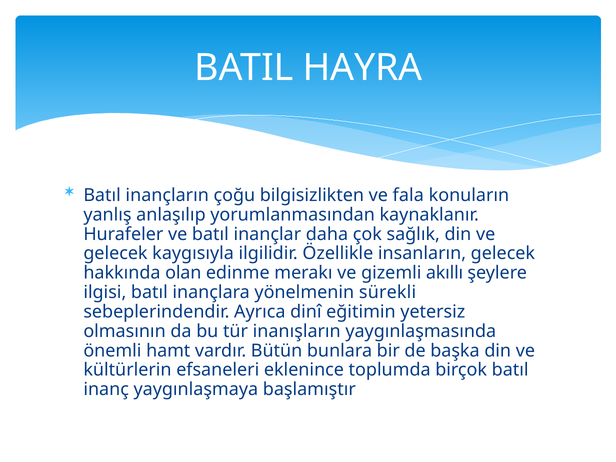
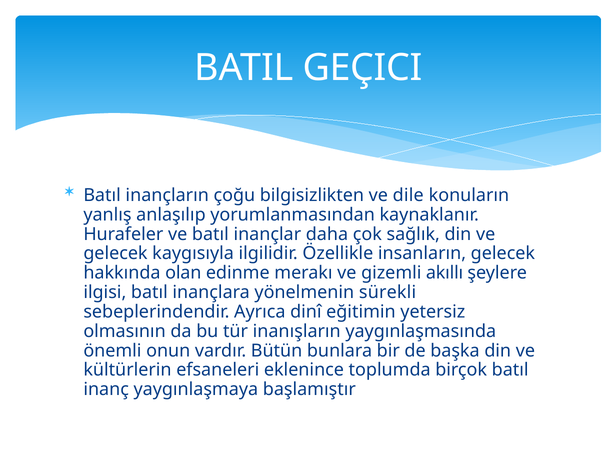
HAYRA: HAYRA -> GEÇICI (363, 68)
fala: fala -> dile (408, 195)
hamt: hamt -> onun (168, 351)
